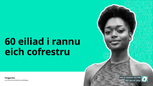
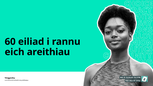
cofrestru: cofrestru -> areithiau (48, 52)
